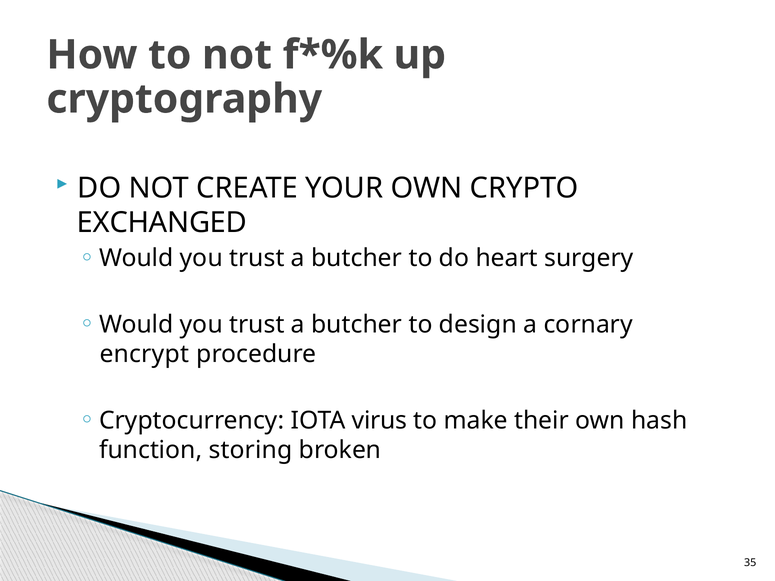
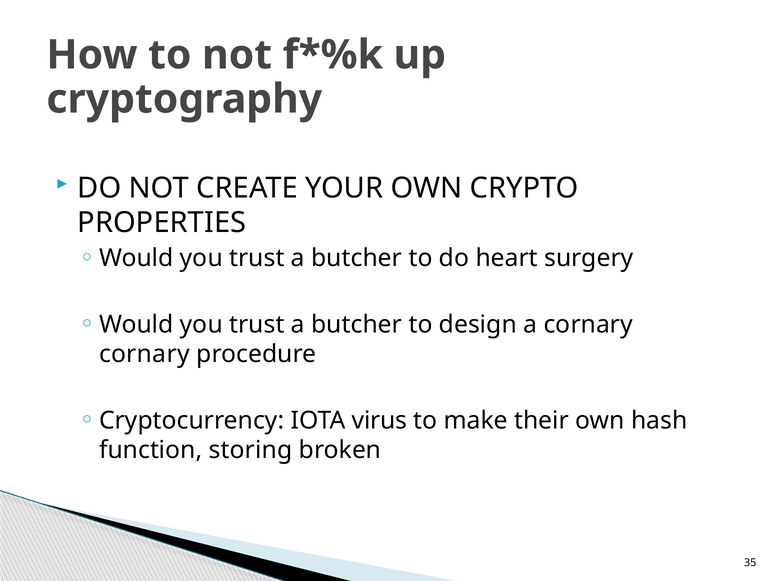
EXCHANGED: EXCHANGED -> PROPERTIES (162, 223)
encrypt: encrypt -> cornary (144, 354)
